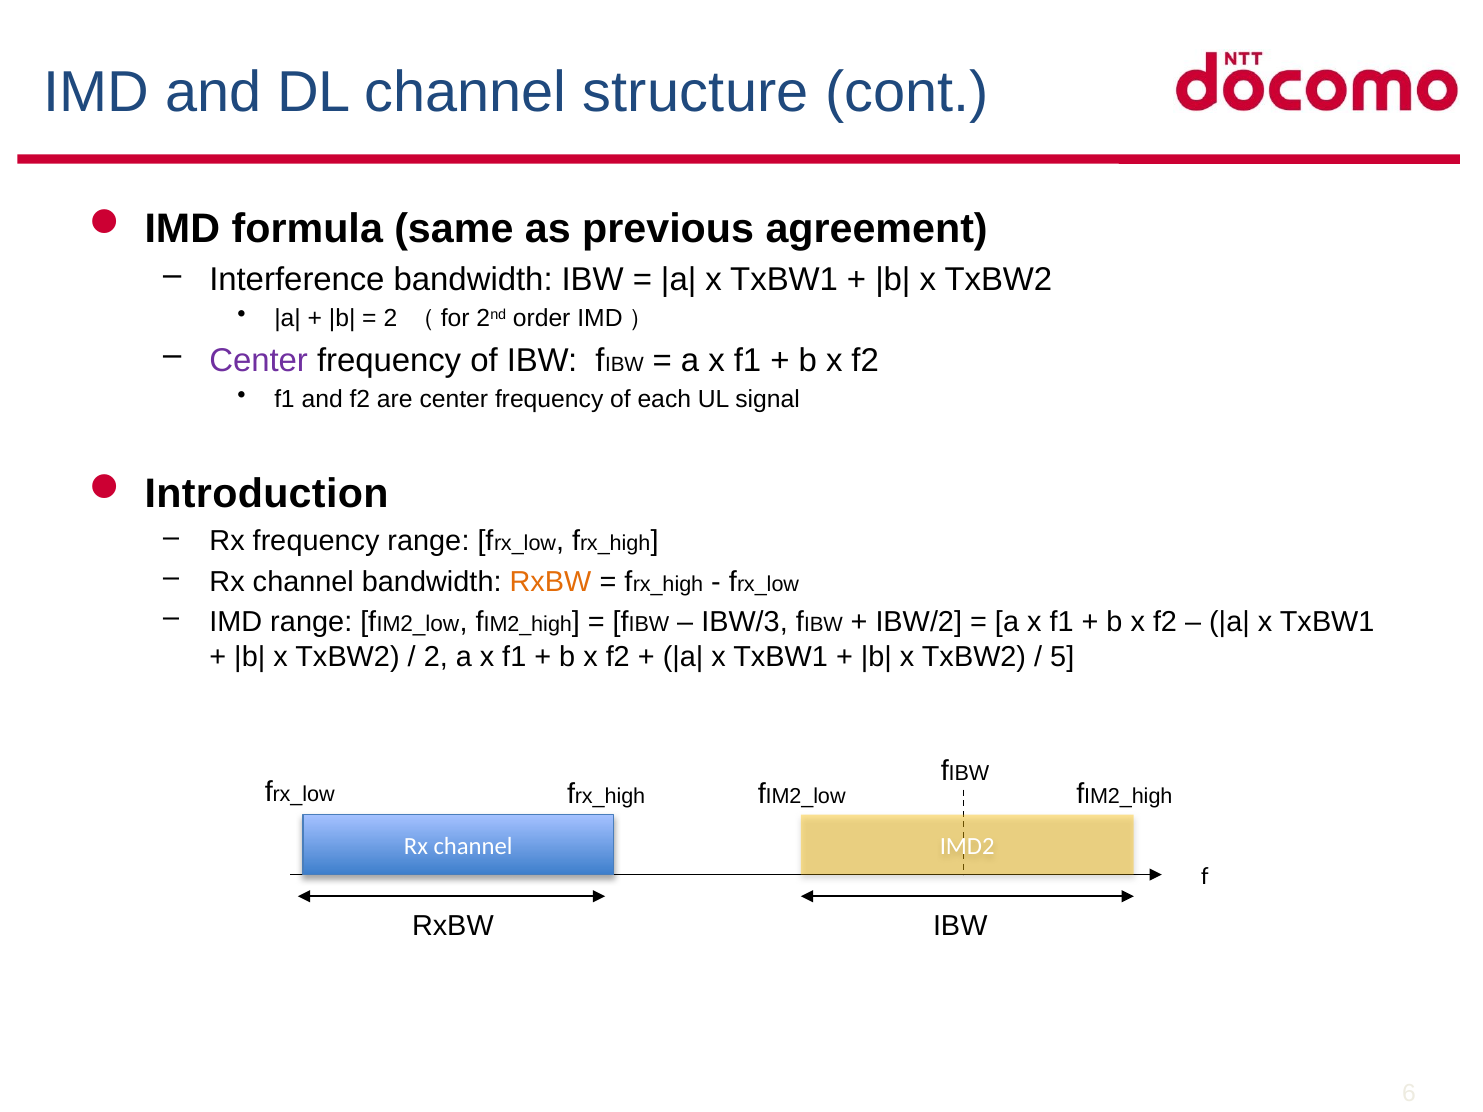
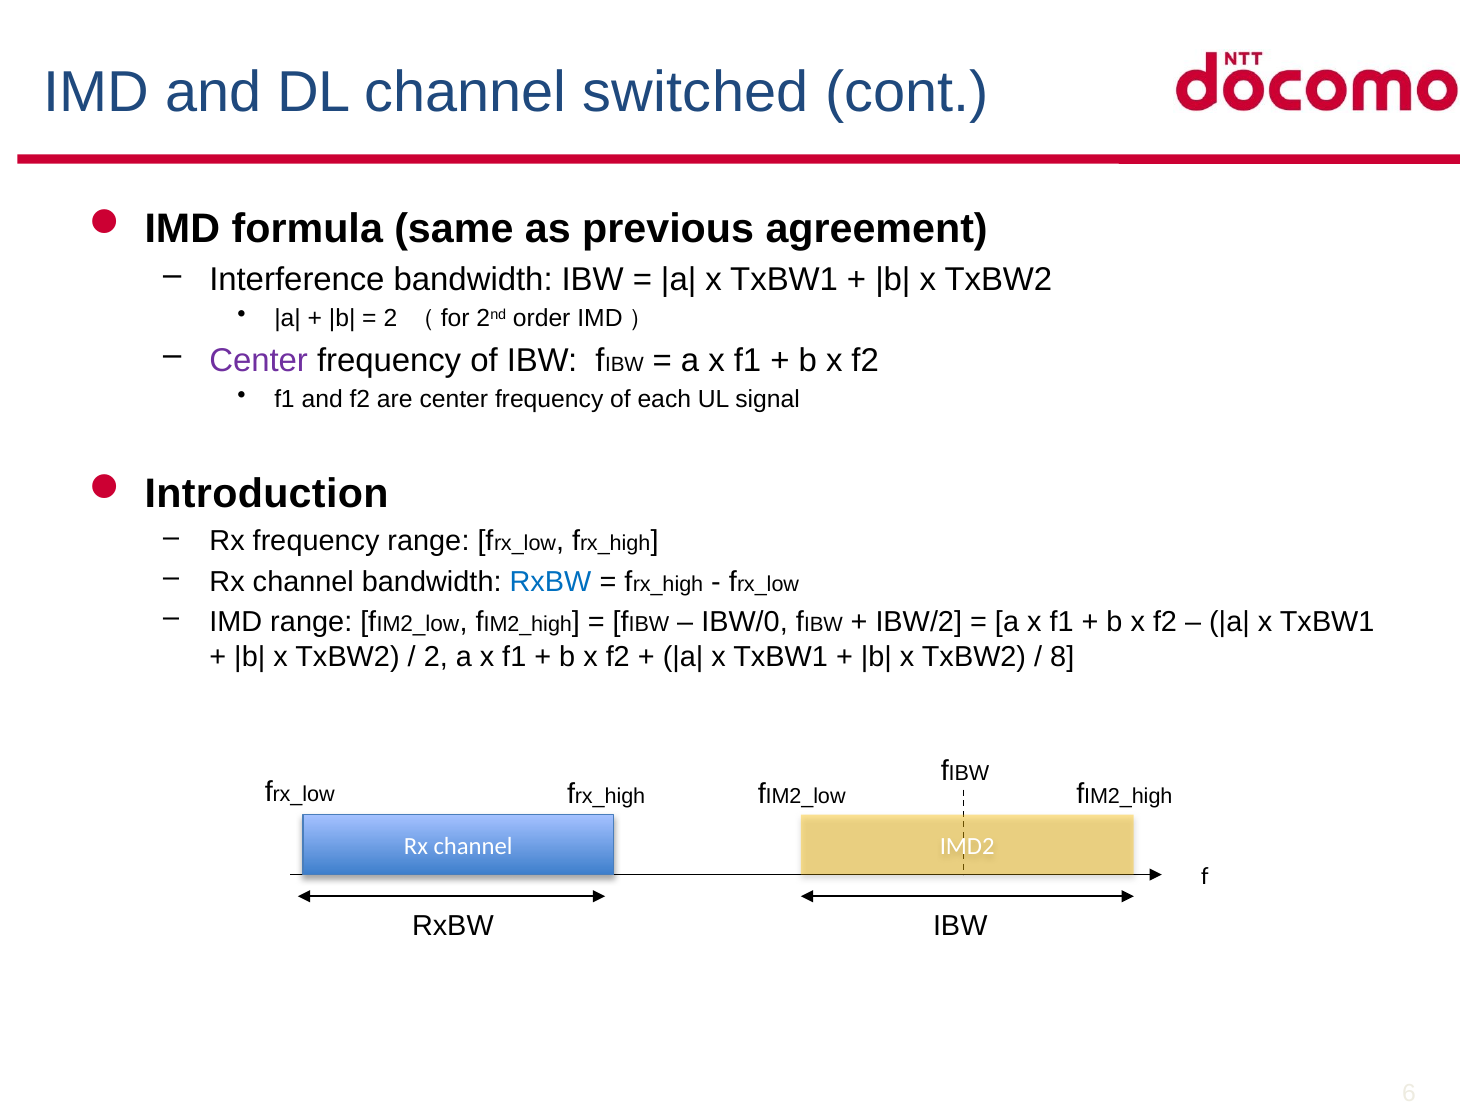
structure: structure -> switched (696, 93)
RxBW colour: orange -> blue (551, 582)
IBW/3: IBW/3 -> IBW/0 (745, 622)
5: 5 -> 8 (1062, 657)
